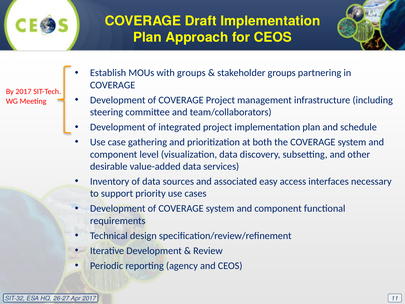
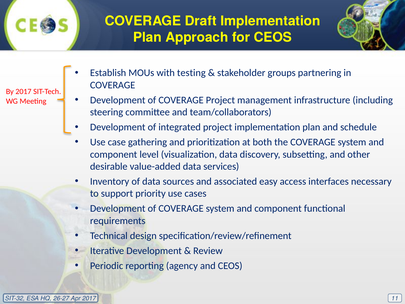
with groups: groups -> testing (191, 73)
